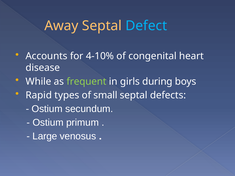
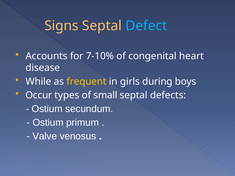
Away: Away -> Signs (61, 26)
4-10%: 4-10% -> 7-10% (100, 56)
frequent colour: light green -> yellow (86, 82)
Rapid: Rapid -> Occur (39, 95)
Large: Large -> Valve (45, 136)
